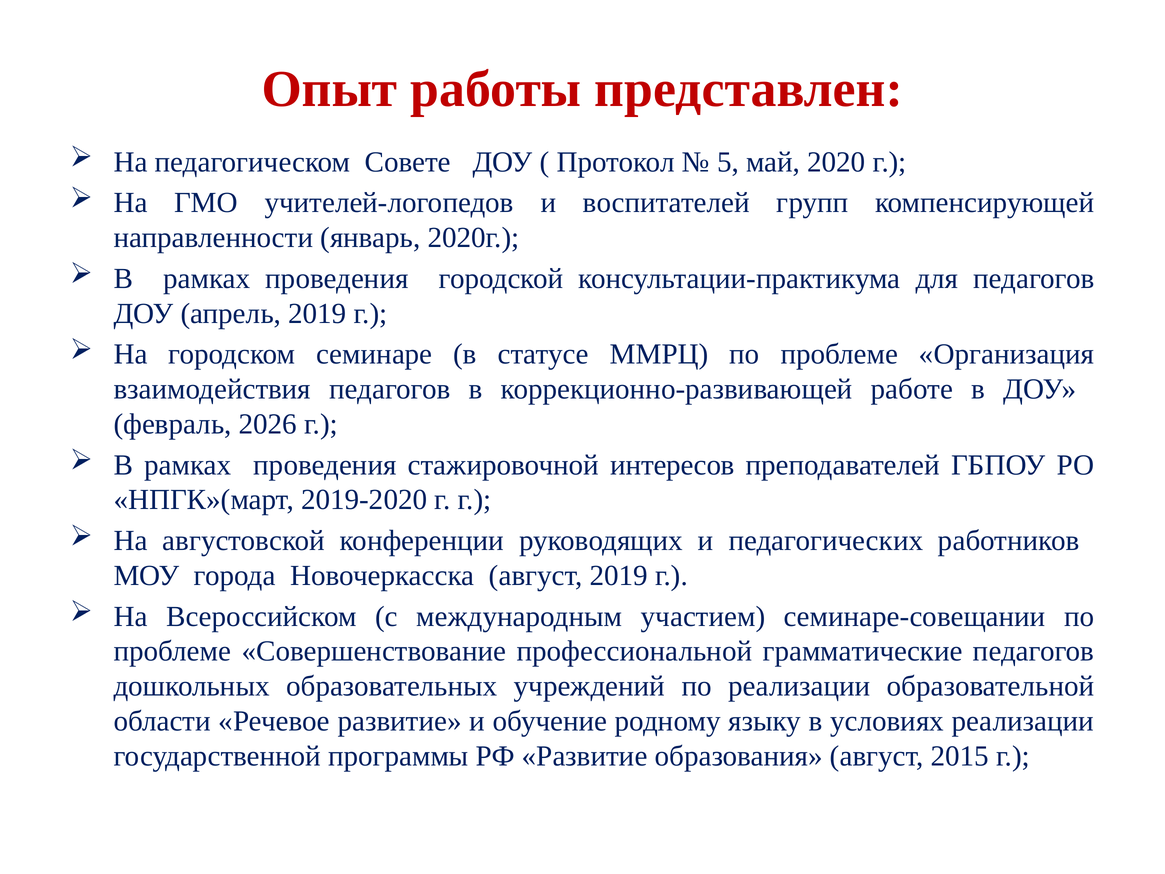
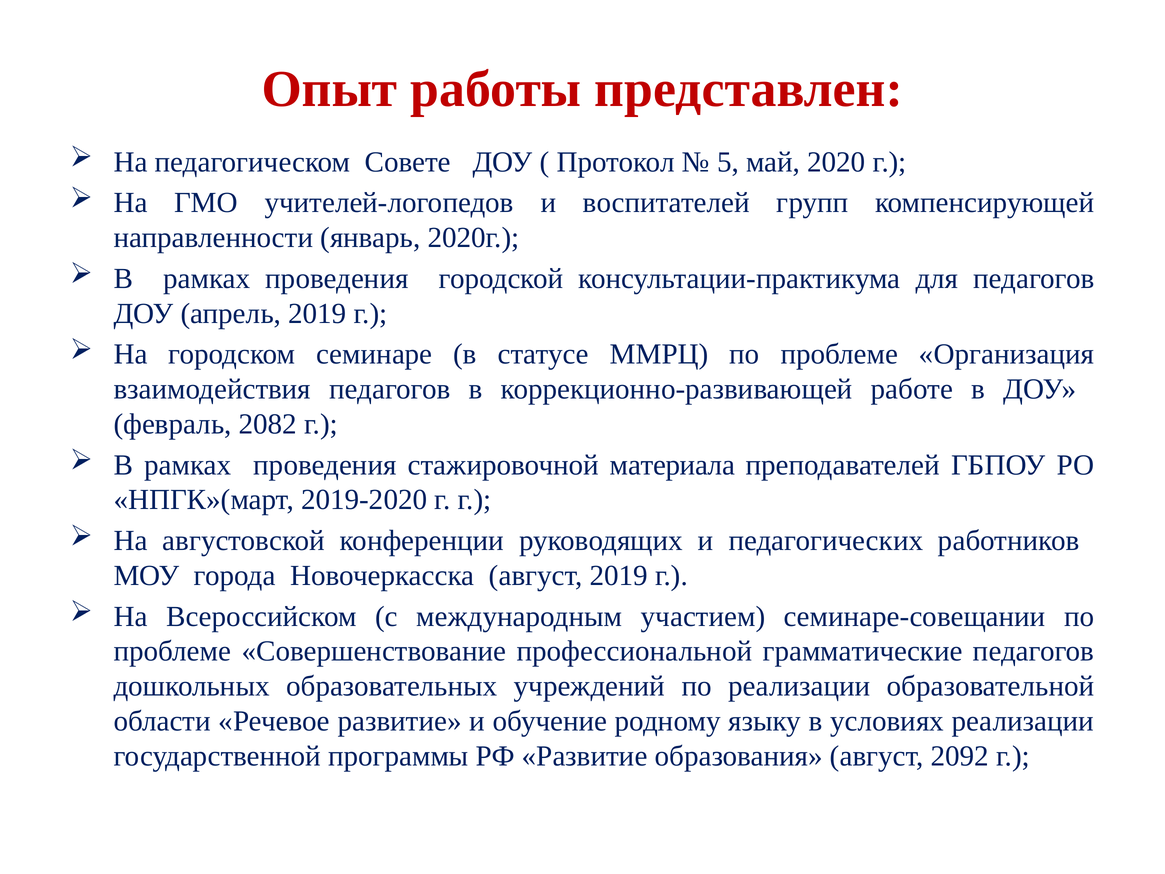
2026: 2026 -> 2082 (268, 424)
интересов: интересов -> материала (672, 465)
2015: 2015 -> 2092 (960, 756)
